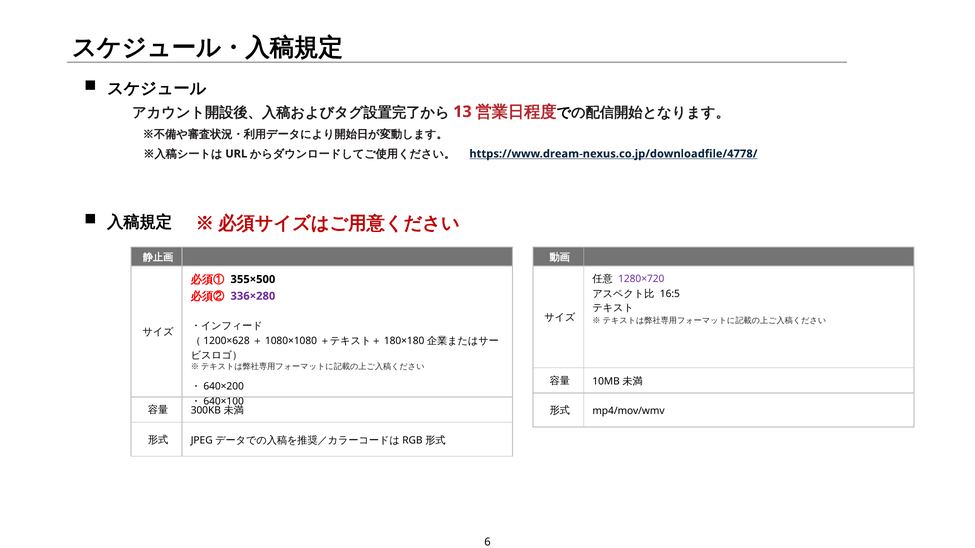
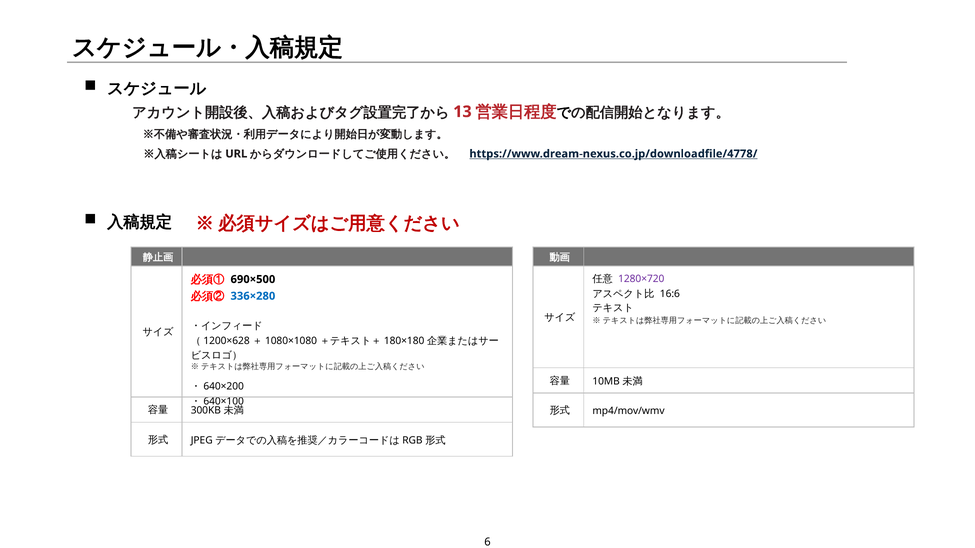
355×500: 355×500 -> 690×500 (253, 280)
16:5: 16:5 -> 16:6 (670, 294)
336×280 colour: purple -> blue (253, 296)
